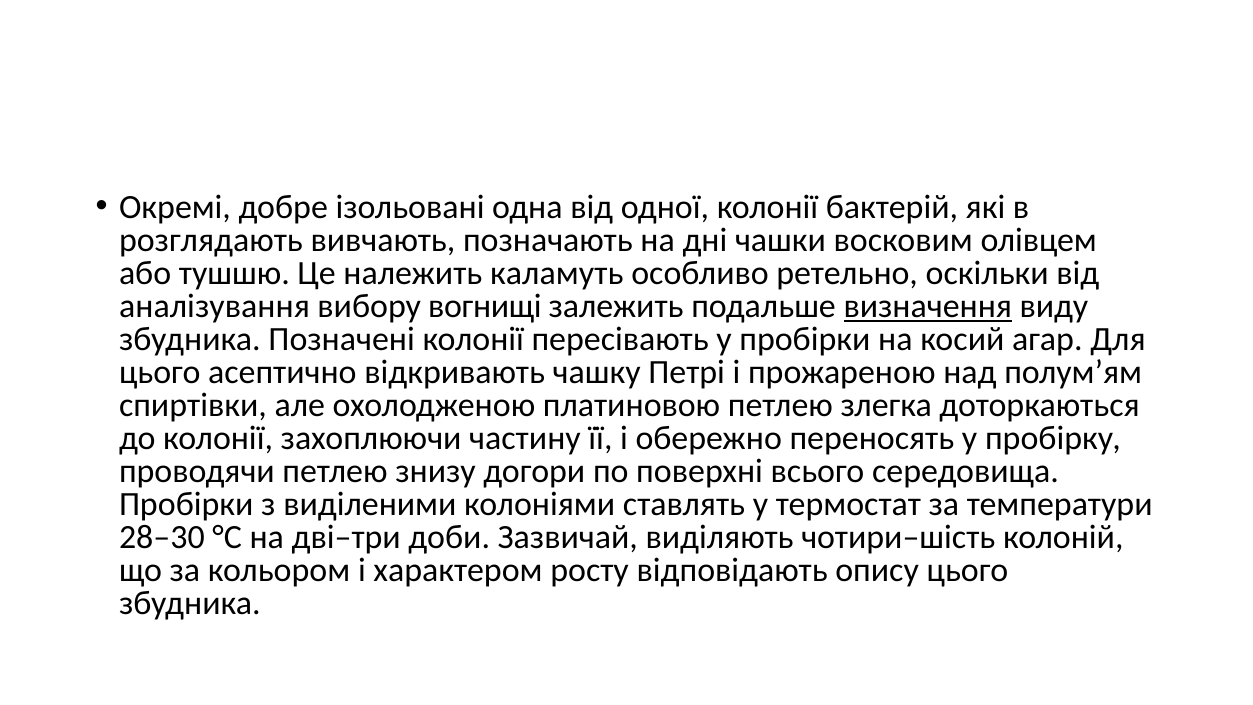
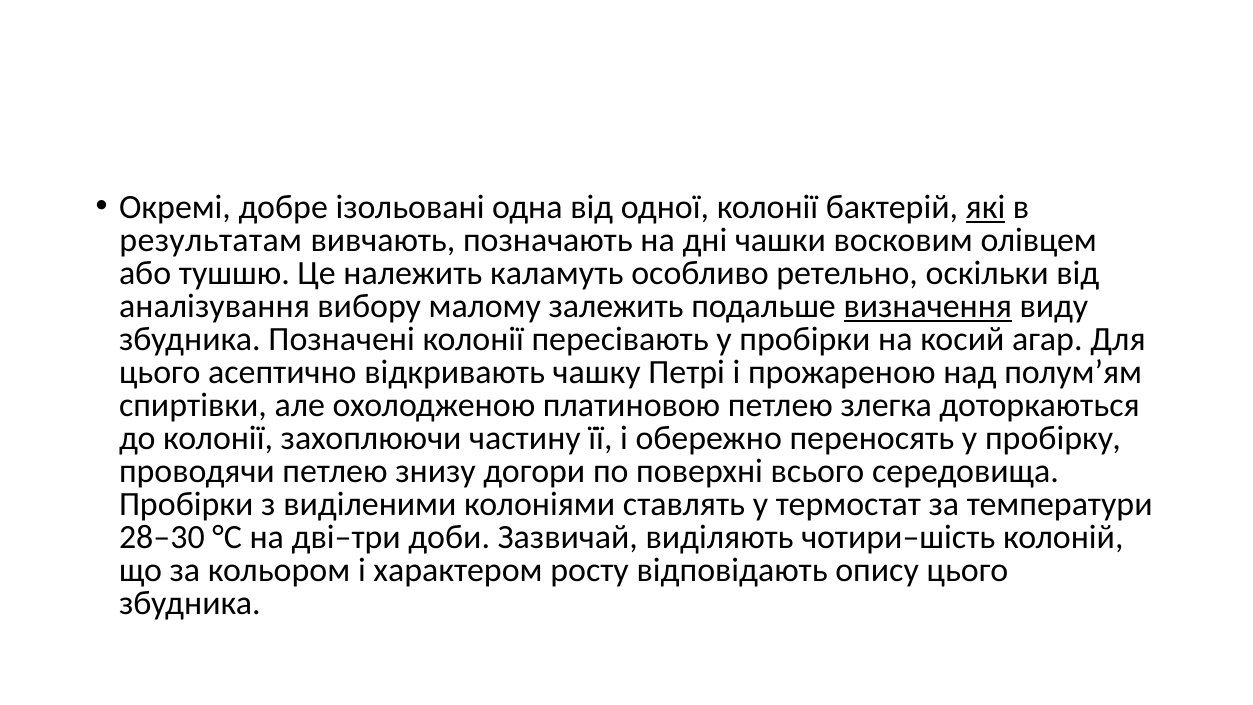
які underline: none -> present (986, 207)
розглядають: розглядають -> результатам (211, 240)
вогнищі: вогнищі -> малому (485, 306)
